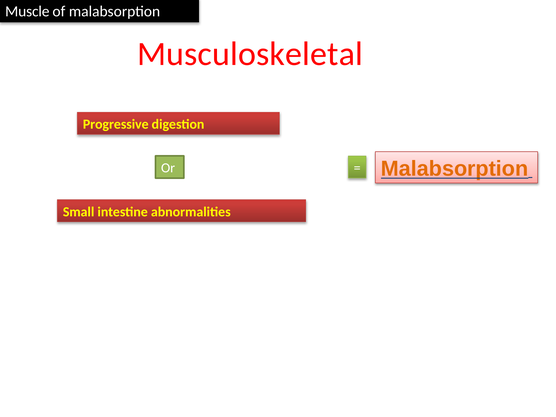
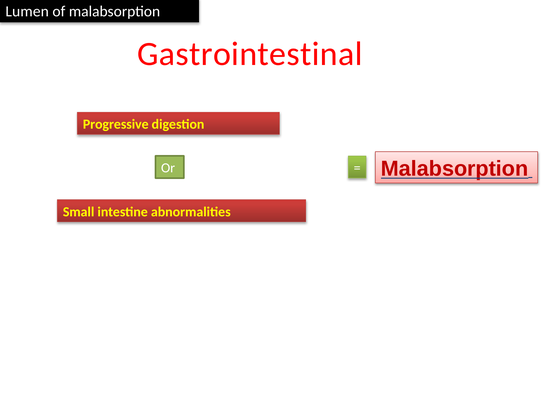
Muscle: Muscle -> Lumen (27, 11)
Musculoskeletal: Musculoskeletal -> Gastrointestinal (250, 54)
Malabsorption colour: orange -> red (455, 169)
